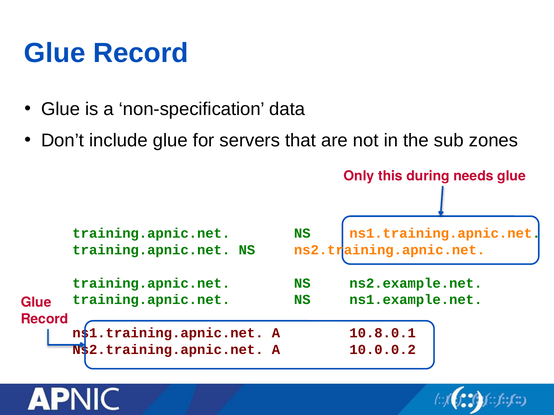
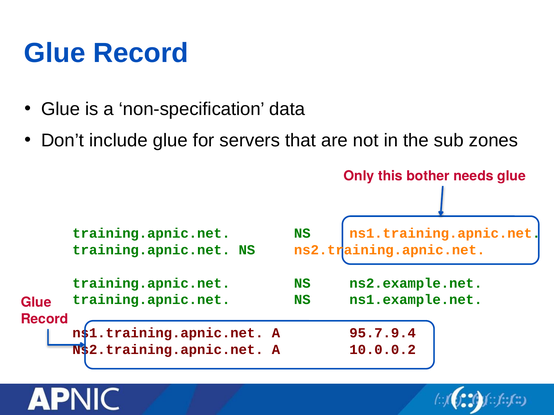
during: during -> bother (428, 176)
10.8.0.1: 10.8.0.1 -> 95.7.9.4 (383, 333)
